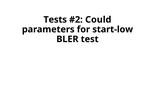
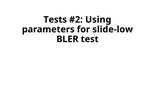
Could: Could -> Using (98, 20)
start-low: start-low -> slide-low (113, 29)
